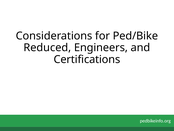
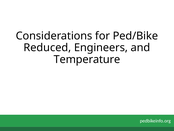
Certifications: Certifications -> Temperature (87, 59)
